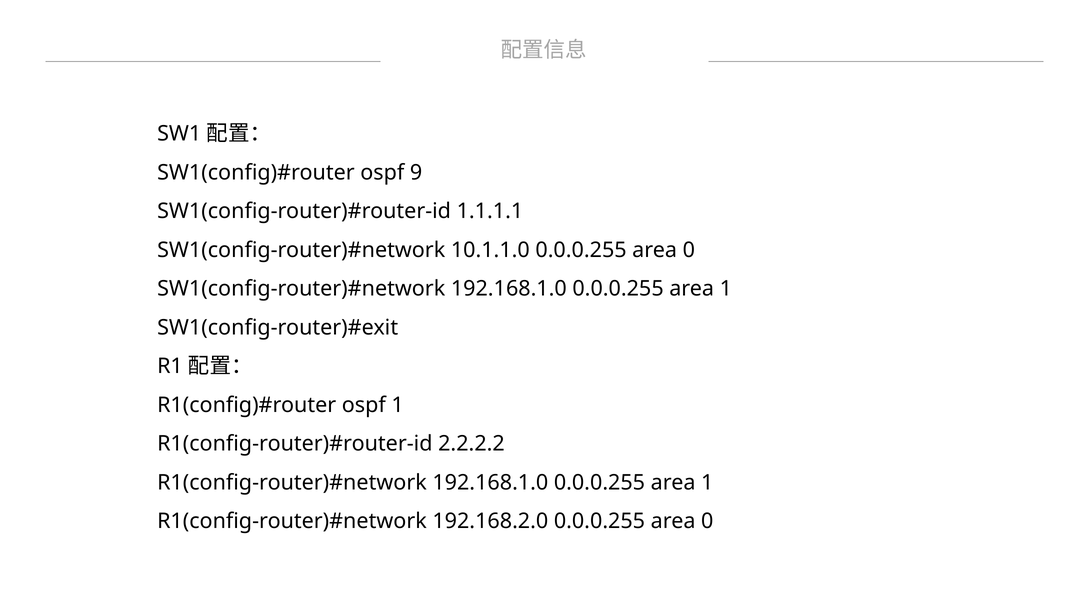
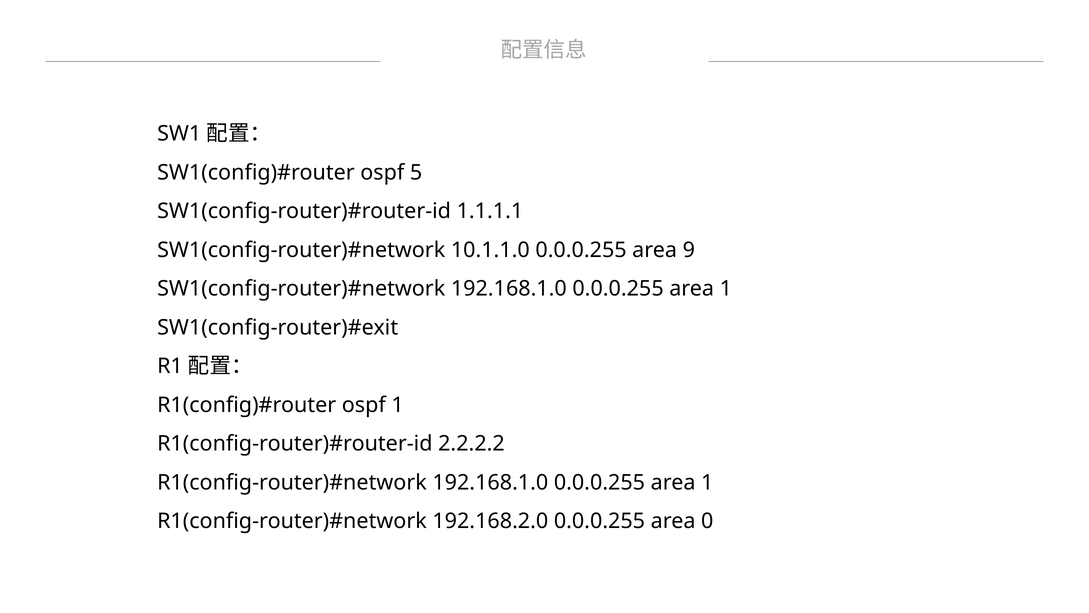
9: 9 -> 5 (416, 172)
10.1.1.0 0.0.0.255 area 0: 0 -> 9 (689, 250)
